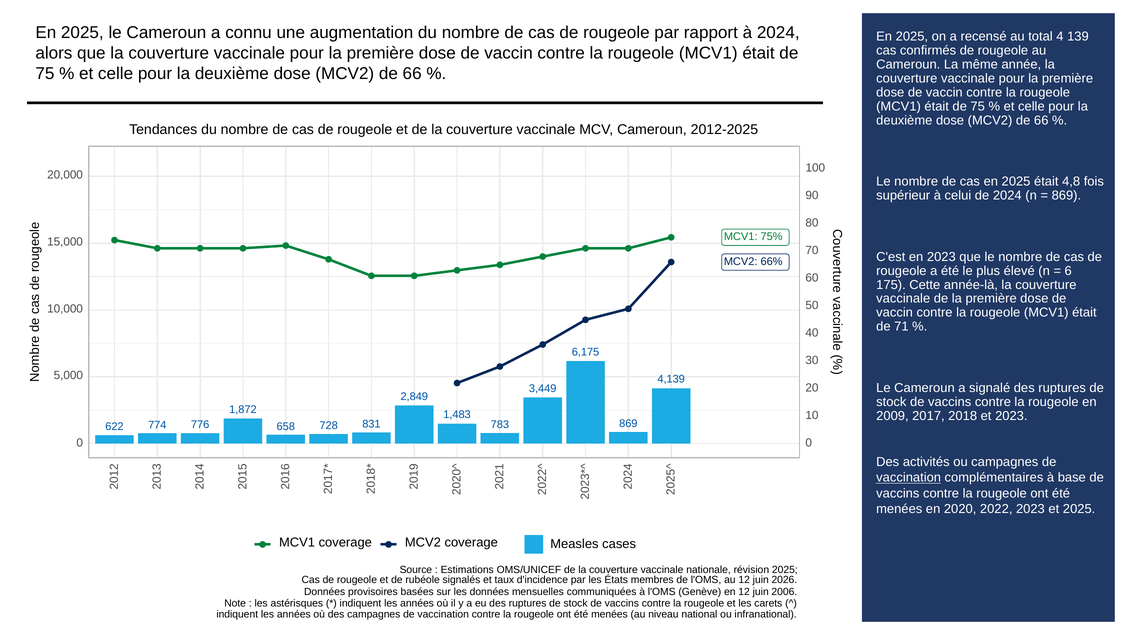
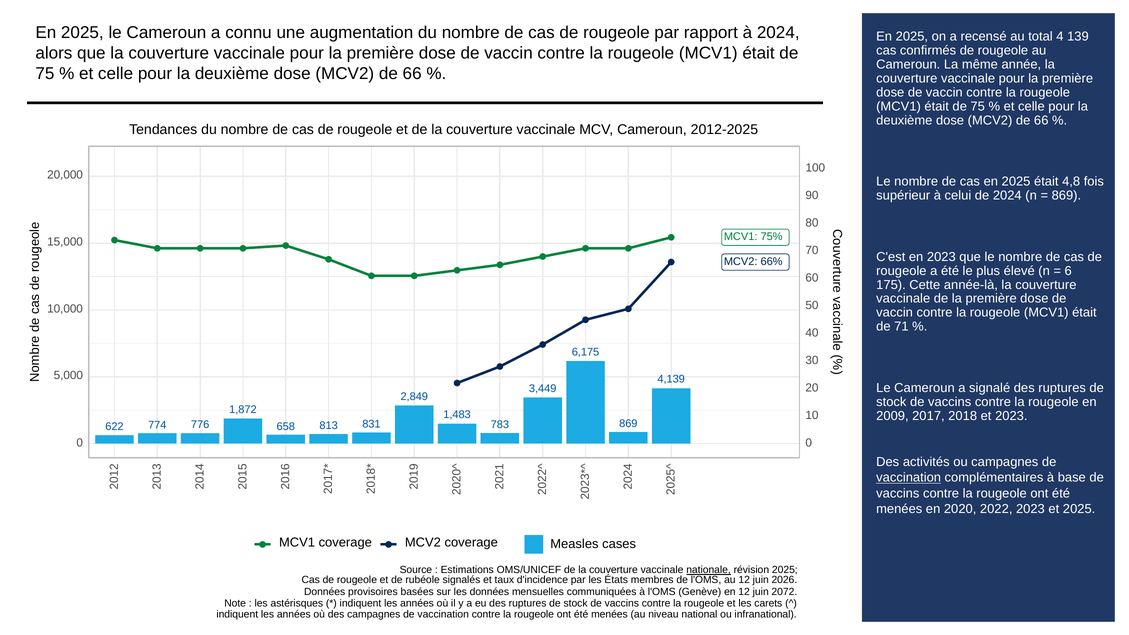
728: 728 -> 813 (329, 426)
nationale underline: none -> present (709, 570)
2006: 2006 -> 2072 (784, 592)
